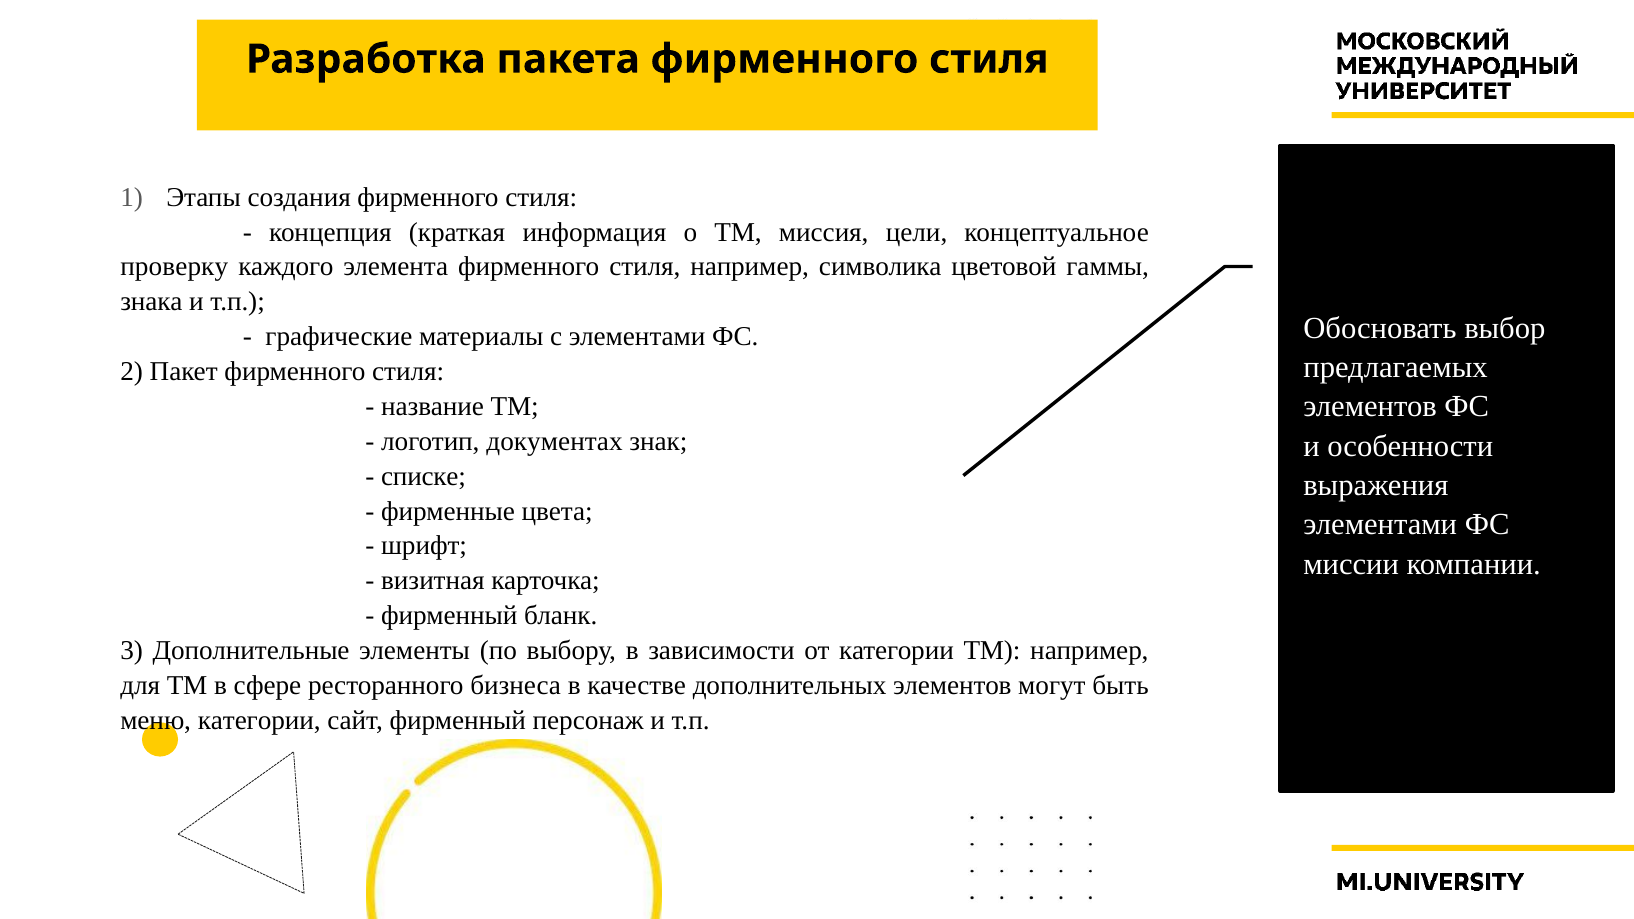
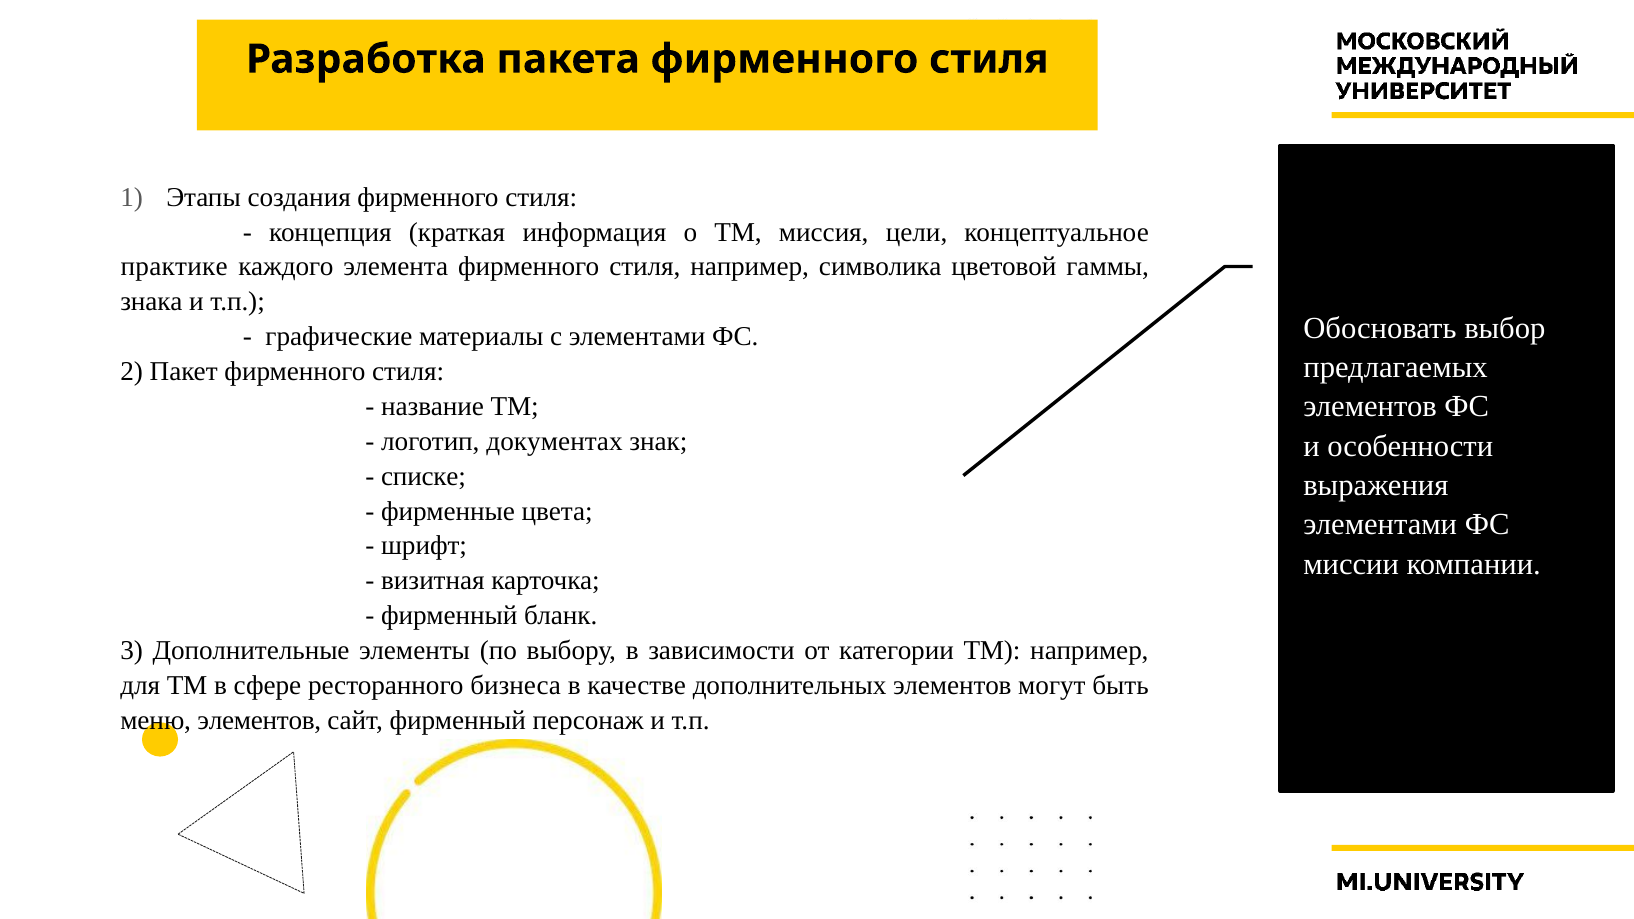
проверку: проверку -> практике (174, 267)
меню категории: категории -> элементов (259, 720)
